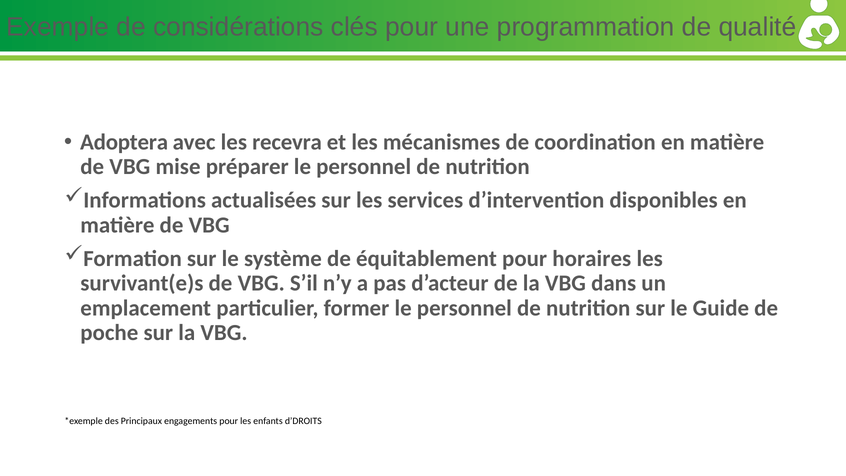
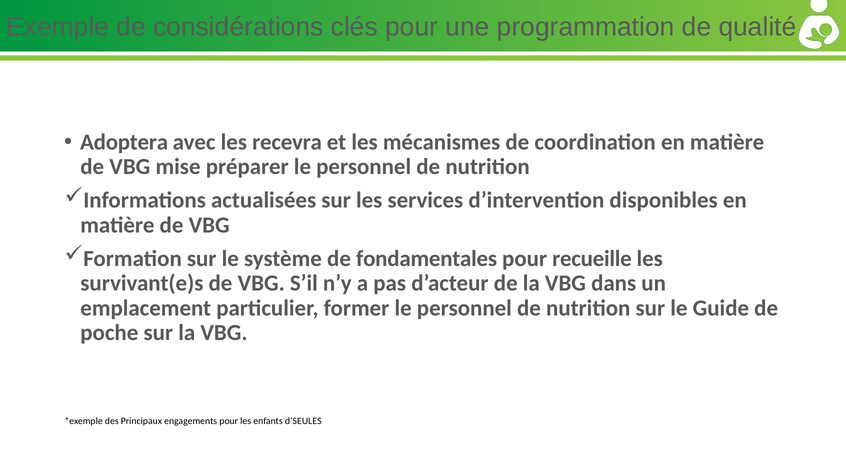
équitablement: équitablement -> fondamentales (427, 259)
horaires: horaires -> recueille (592, 259)
d’DROITS: d’DROITS -> d’SEULES (303, 421)
